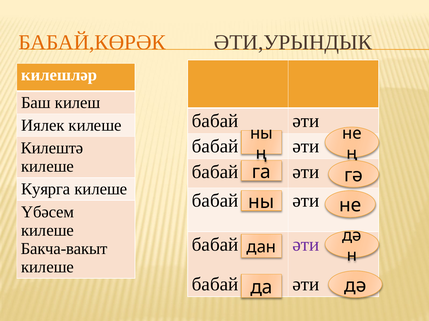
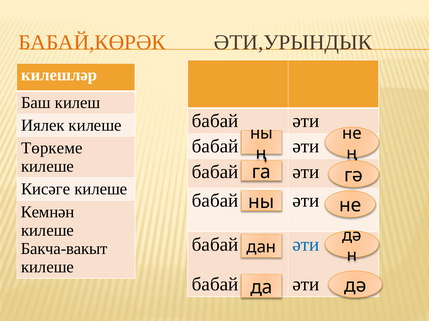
Килештә: Килештә -> Төркеме (52, 148)
Куярга: Куярга -> Кисәге (46, 190)
Үбәсем: Үбәсем -> Кемнән (48, 212)
әти colour: purple -> blue (306, 245)
